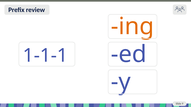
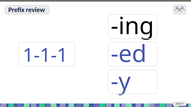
ing colour: orange -> black (132, 27)
